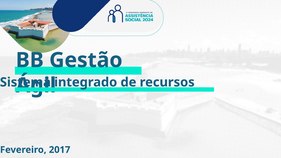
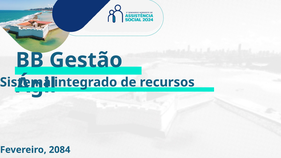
2017: 2017 -> 2084 (60, 150)
